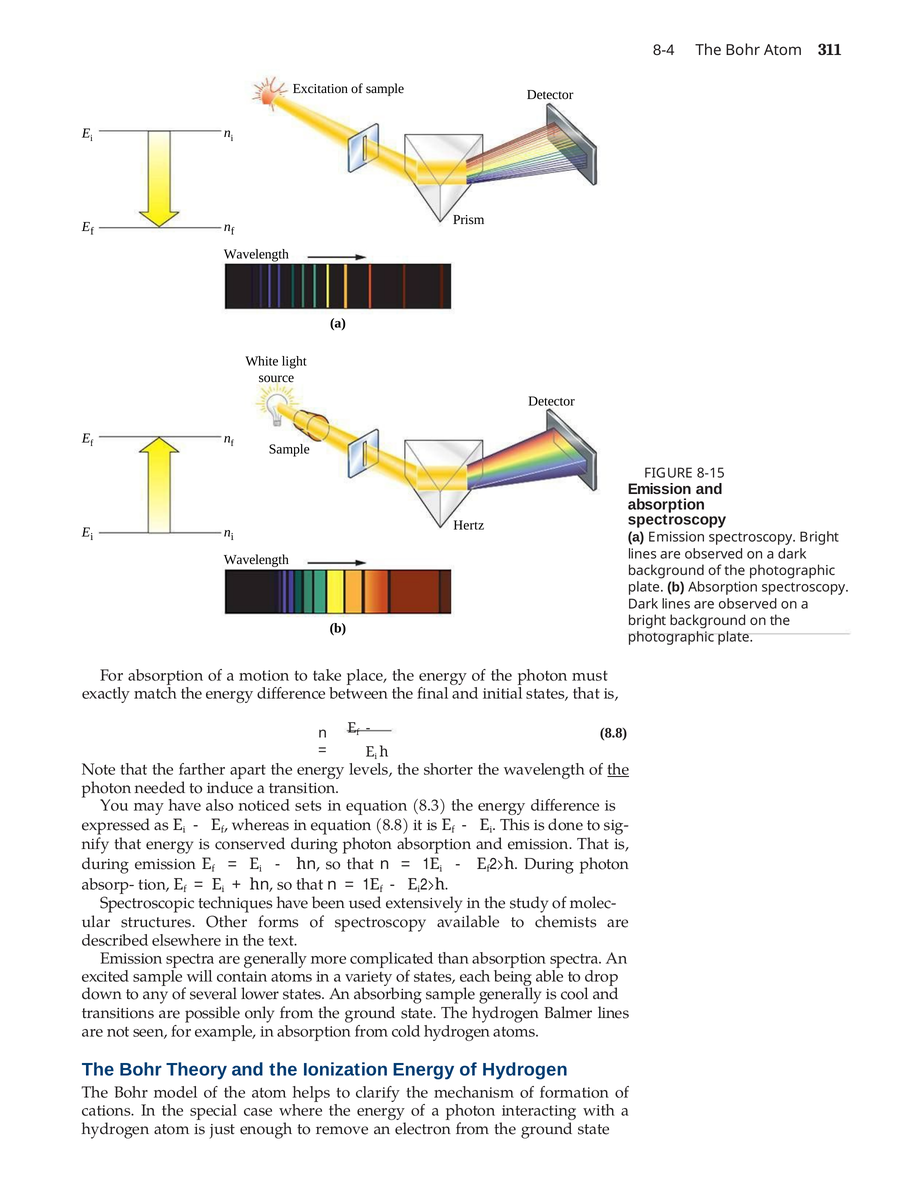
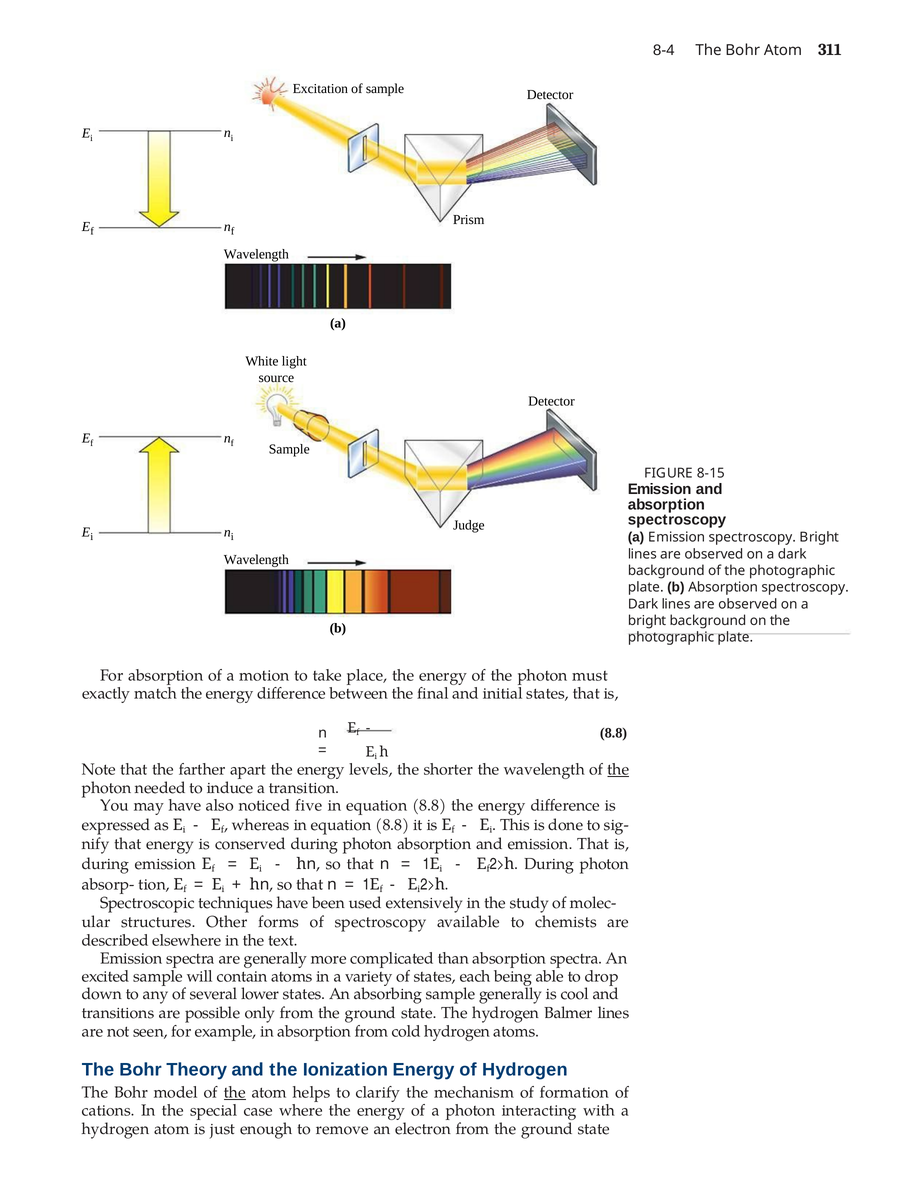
Hertz: Hertz -> Judge (469, 526)
sets: sets -> five (309, 806)
8.3: 8.3 -> 8.8 (429, 806)
the underline: none -> present (235, 1093)
